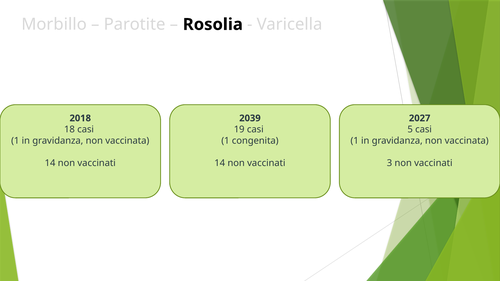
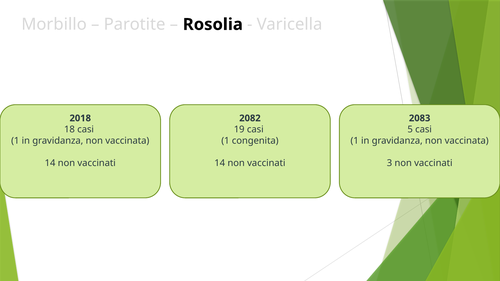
2039: 2039 -> 2082 (250, 118)
2027: 2027 -> 2083 (420, 118)
